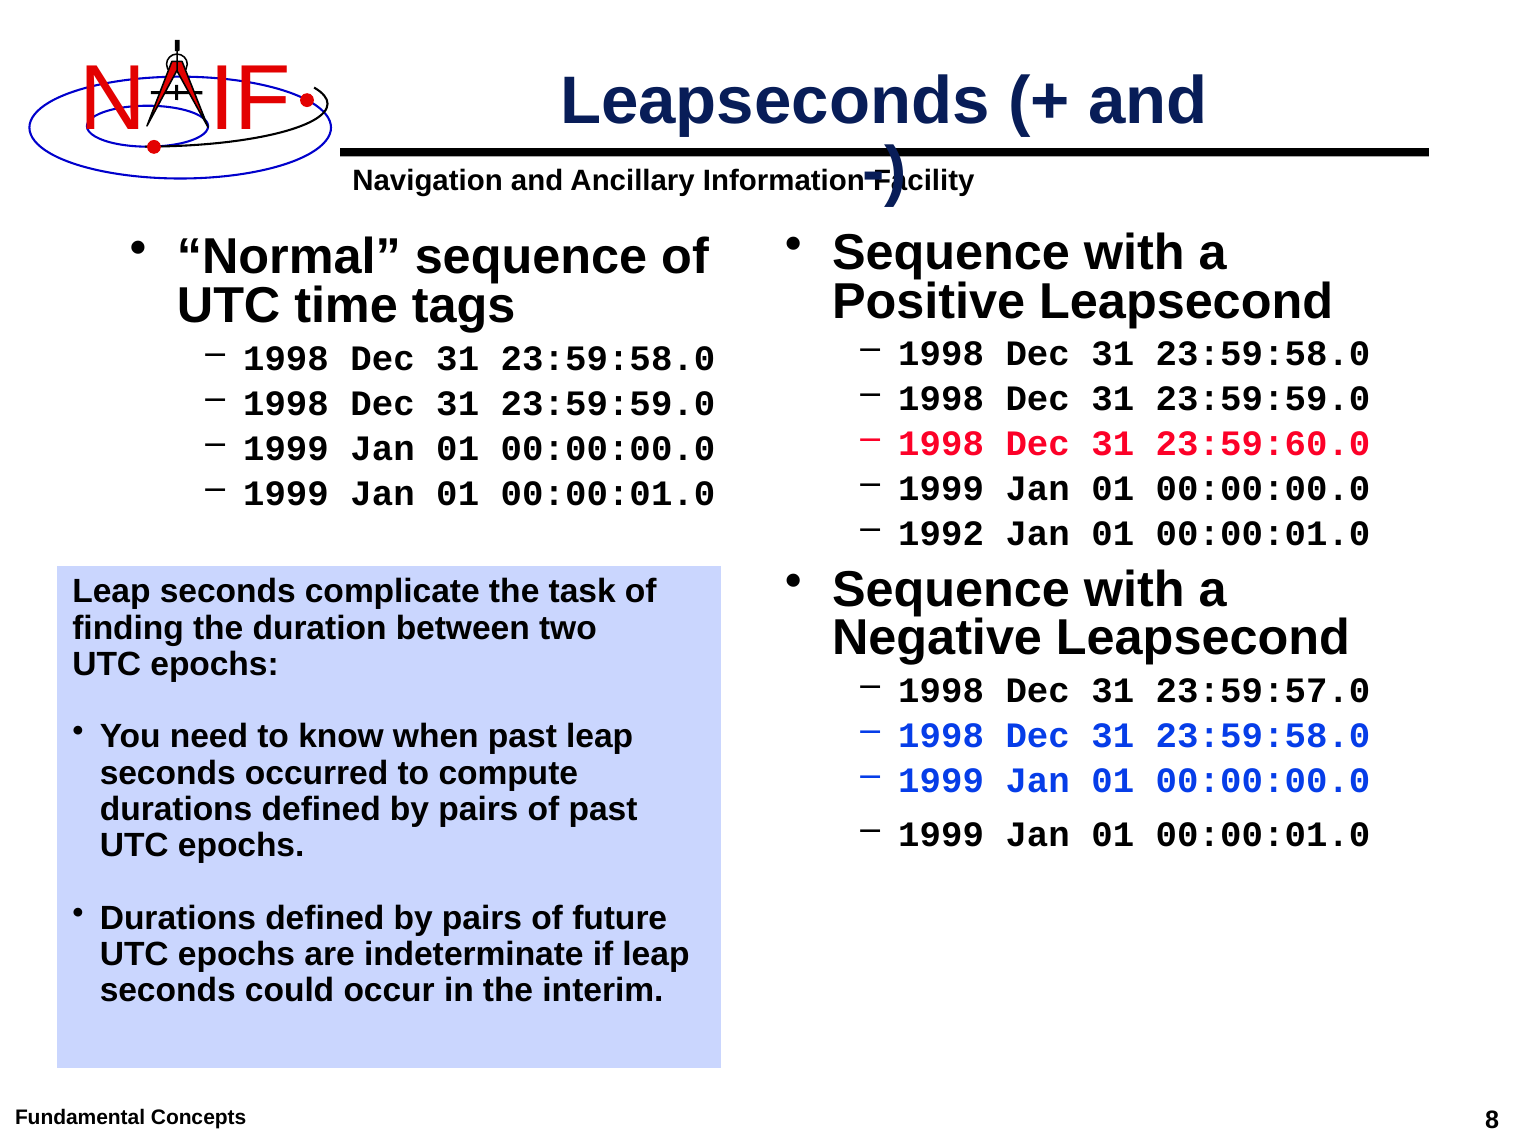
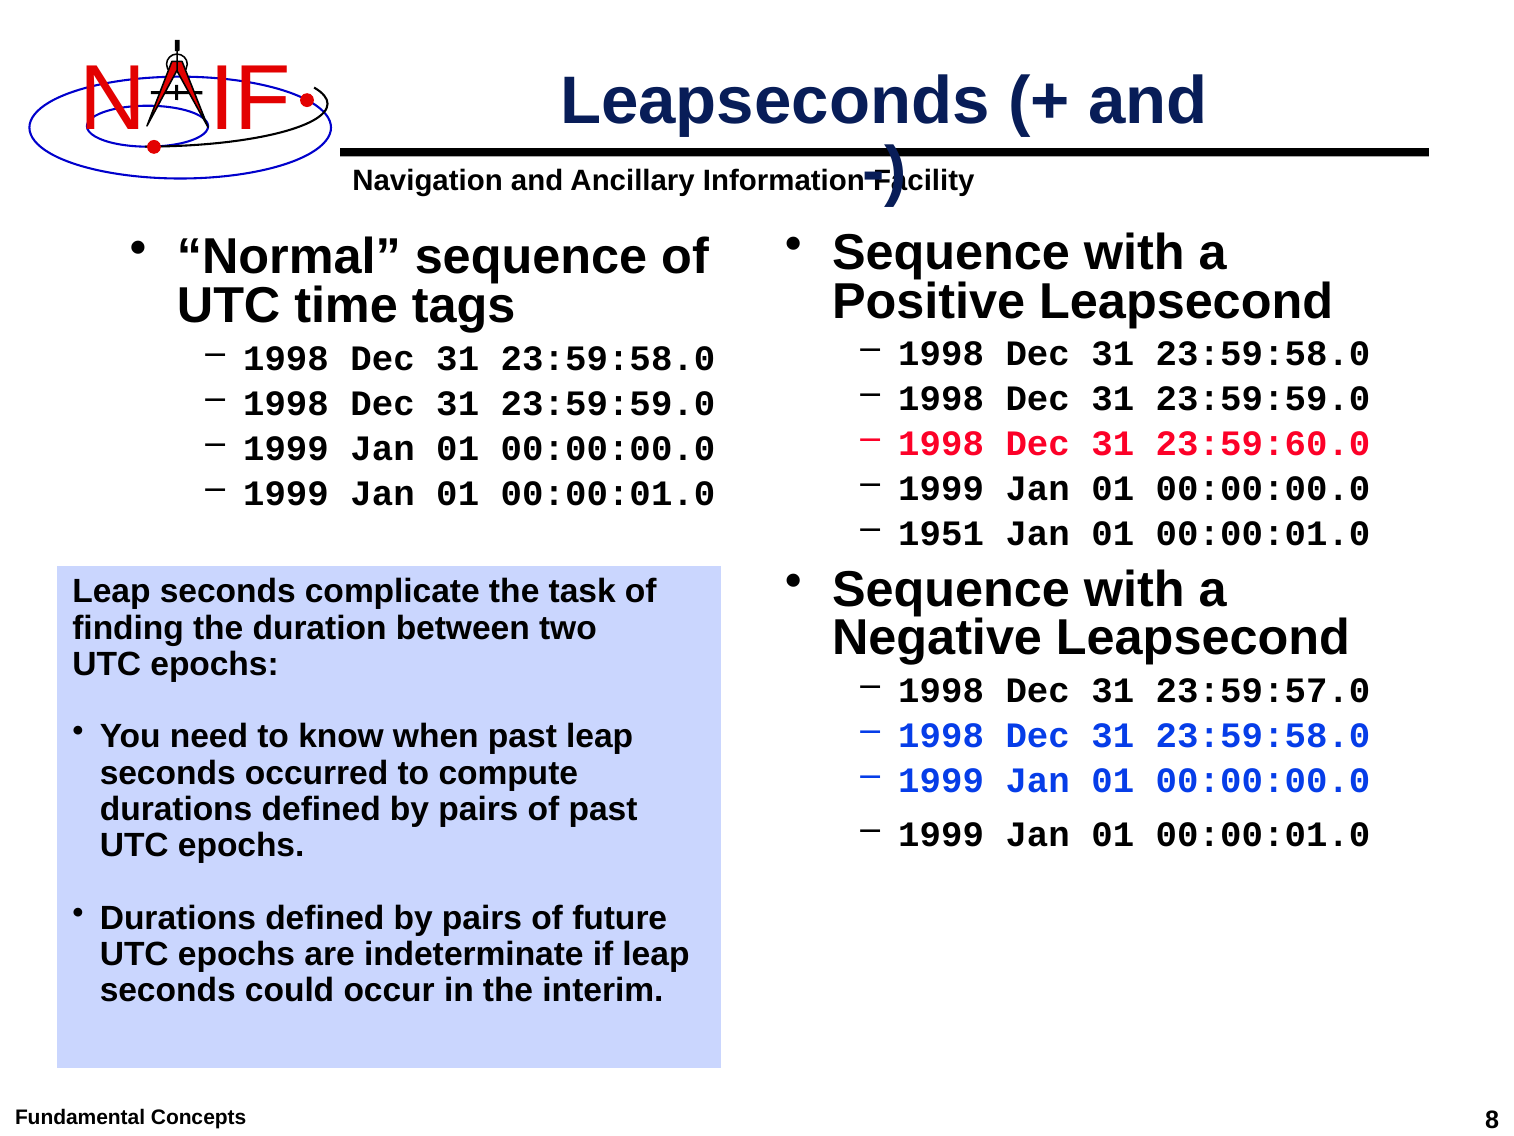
1992: 1992 -> 1951 (941, 534)
